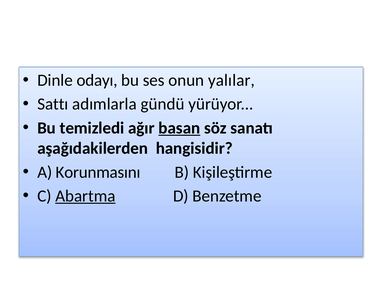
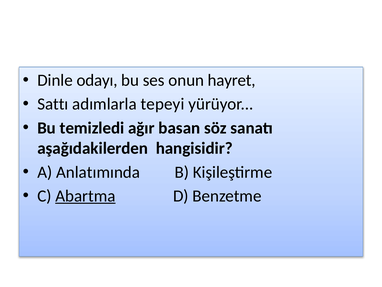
yalılar: yalılar -> hayret (232, 80)
gündü: gündü -> tepeyi (162, 104)
basan underline: present -> none (179, 128)
Korunmasını: Korunmasını -> Anlatımında (98, 172)
